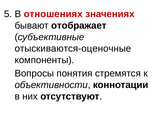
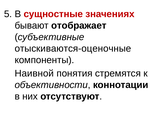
отношениях: отношениях -> сущностные (53, 14)
Вопросы: Вопросы -> Наивной (34, 73)
